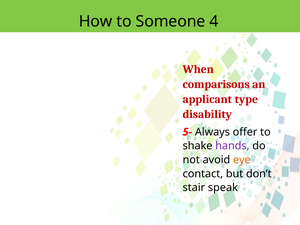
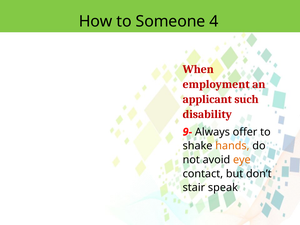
comparisons: comparisons -> employment (216, 84)
type: type -> such (247, 99)
5-: 5- -> 9- (187, 132)
hands colour: purple -> orange (232, 146)
